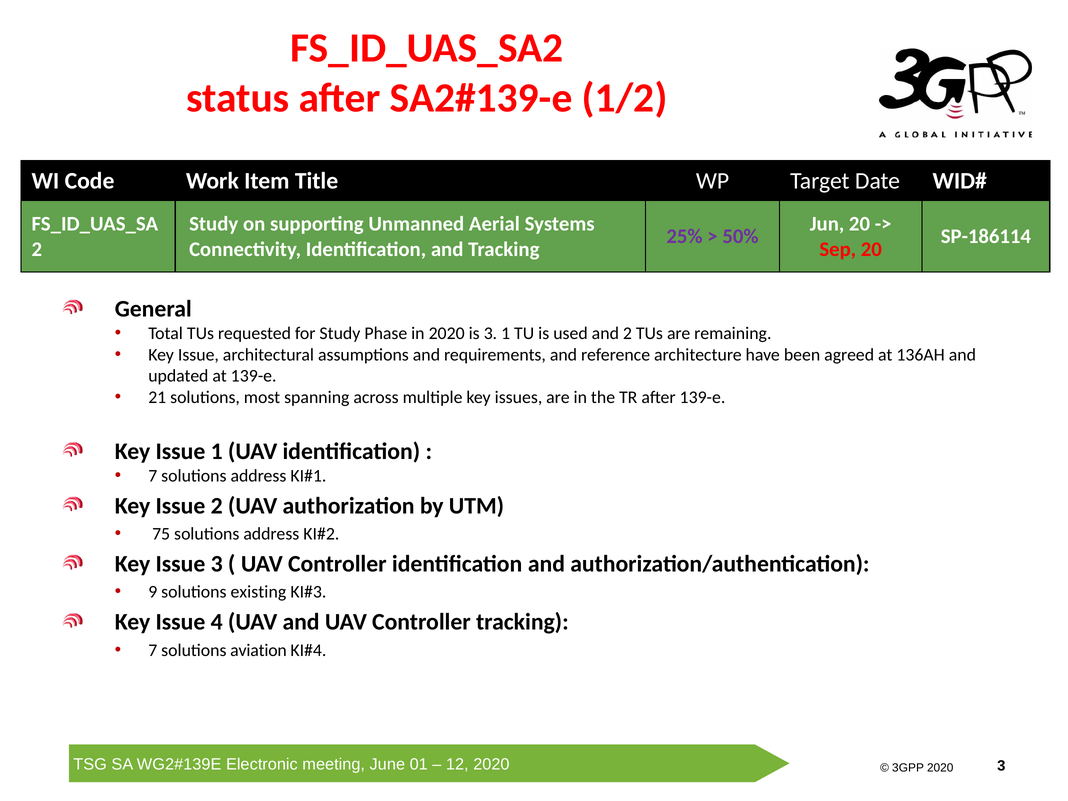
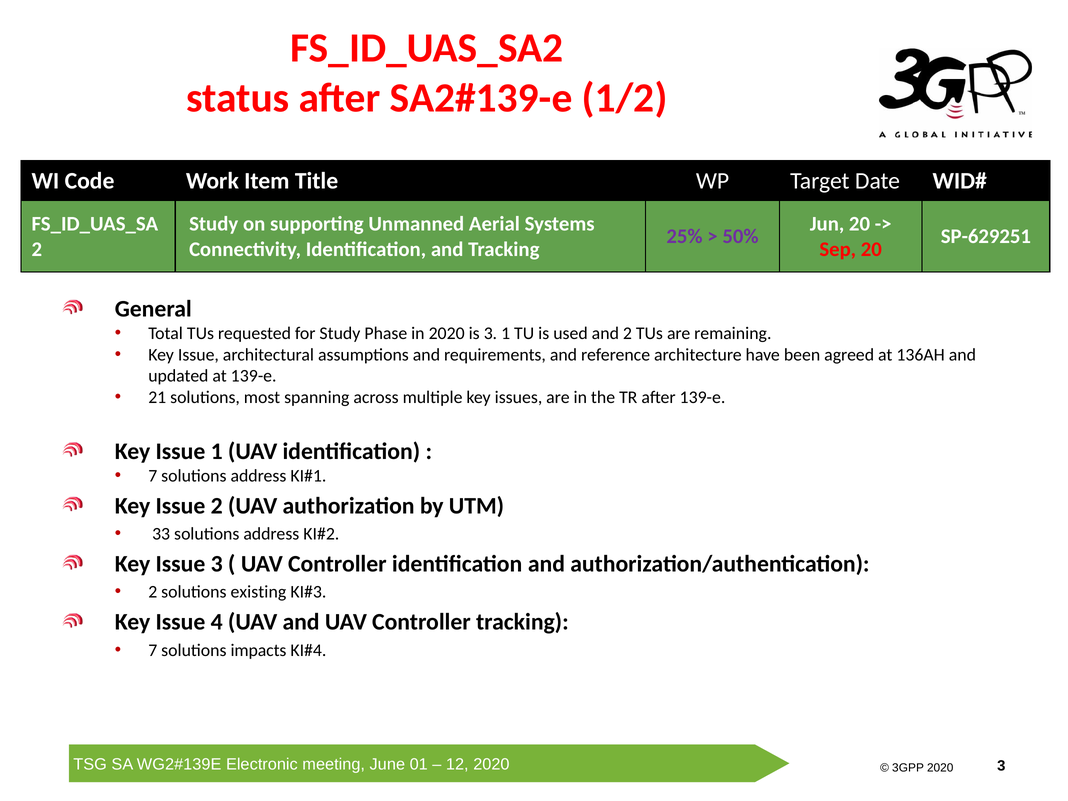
SP-186114: SP-186114 -> SP-629251 (986, 237)
75: 75 -> 33 (161, 534)
9: 9 -> 2 (153, 592)
aviation: aviation -> impacts (258, 650)
